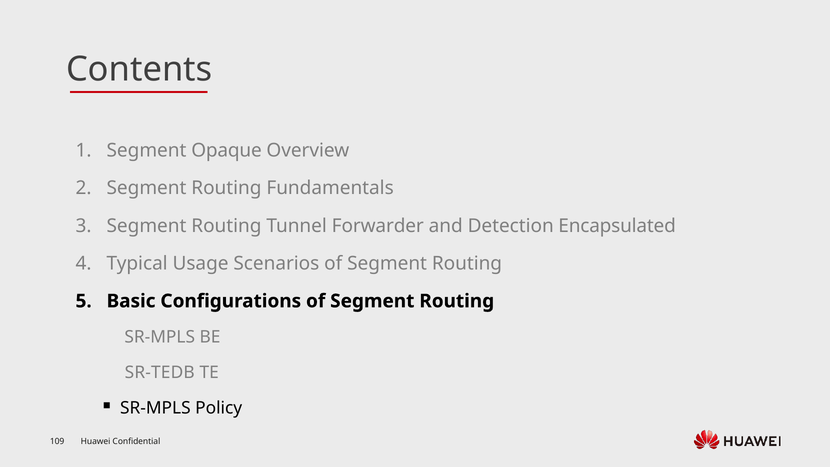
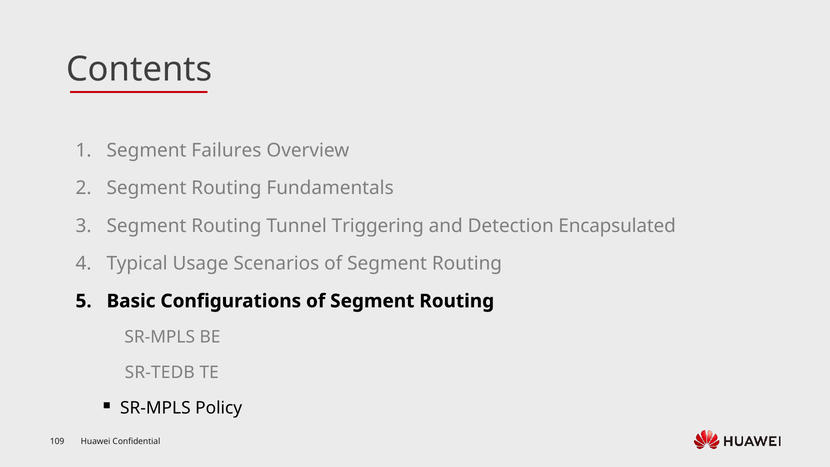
Opaque: Opaque -> Failures (226, 150)
Forwarder: Forwarder -> Triggering (378, 226)
